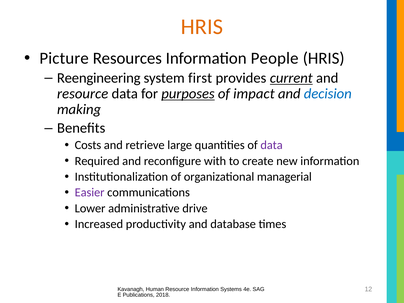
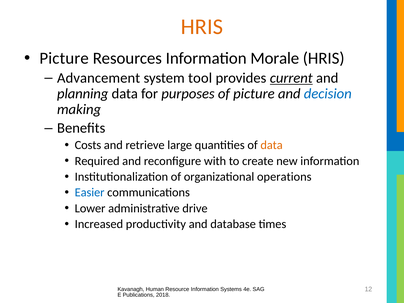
People: People -> Morale (275, 58)
Reengineering: Reengineering -> Advancement (99, 78)
first: first -> tool (200, 78)
resource: resource -> planning (83, 94)
purposes underline: present -> none (188, 94)
of impact: impact -> picture (254, 94)
data colour: purple -> orange (272, 145)
managerial: managerial -> operations (284, 177)
Easier colour: purple -> blue (90, 193)
